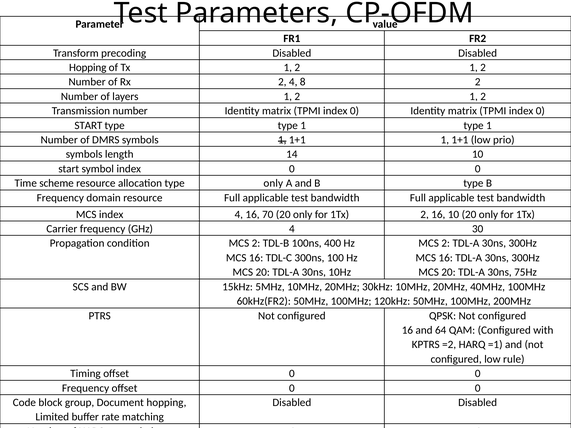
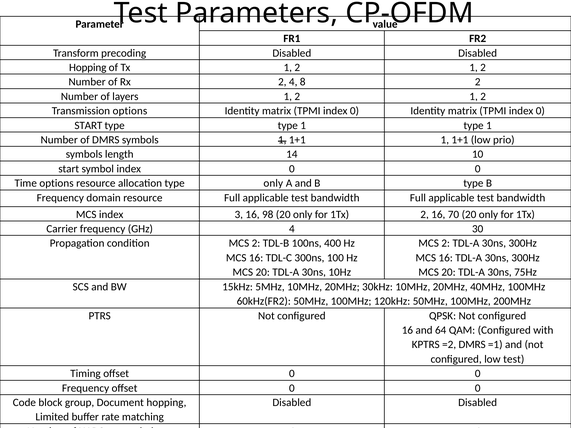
Transmission number: number -> options (130, 111)
Time scheme: scheme -> options (56, 183)
index 4: 4 -> 3 (239, 215)
70: 70 -> 98 (268, 215)
16 10: 10 -> 70 (453, 215)
=2 HARQ: HARQ -> DMRS (472, 345)
low rule: rule -> test (514, 359)
